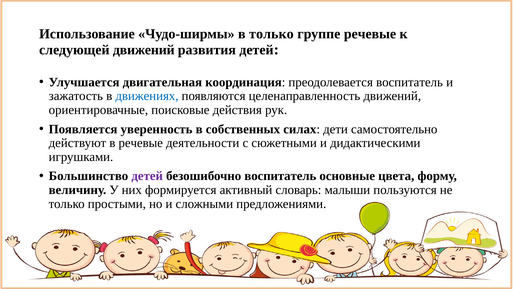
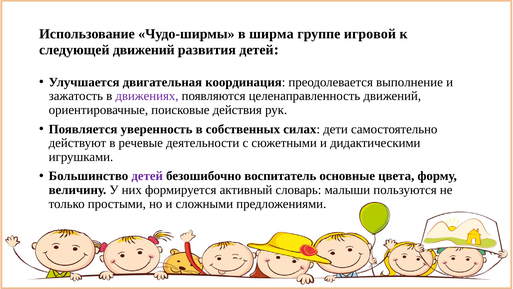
в только: только -> ширма (271, 34)
группе речевые: речевые -> игровой (370, 34)
преодолевается воспитатель: воспитатель -> выполнение (410, 82)
движениях colour: blue -> purple (147, 96)
